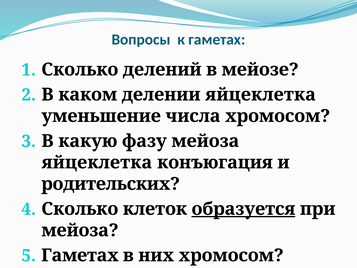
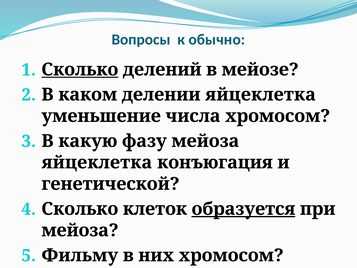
к гаметах: гаметах -> обычно (217, 40)
Сколько underline: none -> present (80, 70)
родительских: родительских -> генетической (111, 184)
Гаметах: Гаметах -> Фильму (80, 255)
